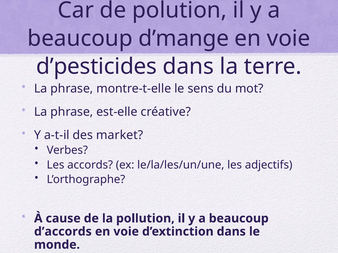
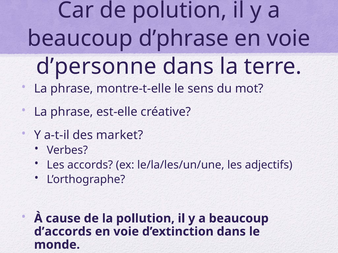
d’mange: d’mange -> d’phrase (184, 38)
d’pesticides: d’pesticides -> d’personne (96, 67)
